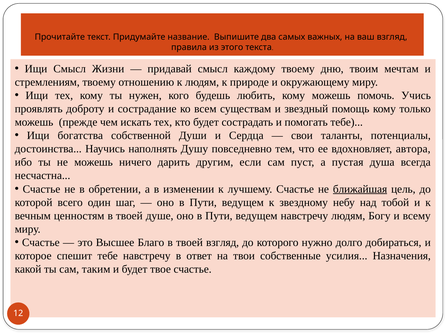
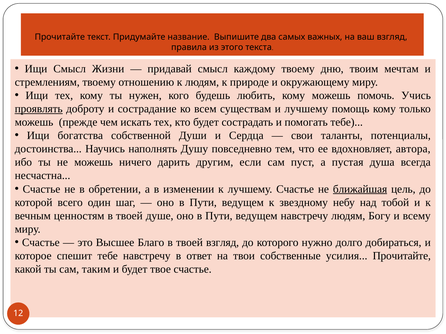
проявлять underline: none -> present (39, 109)
и звездный: звездный -> лучшему (306, 109)
усилия Назначения: Назначения -> Прочитайте (402, 256)
